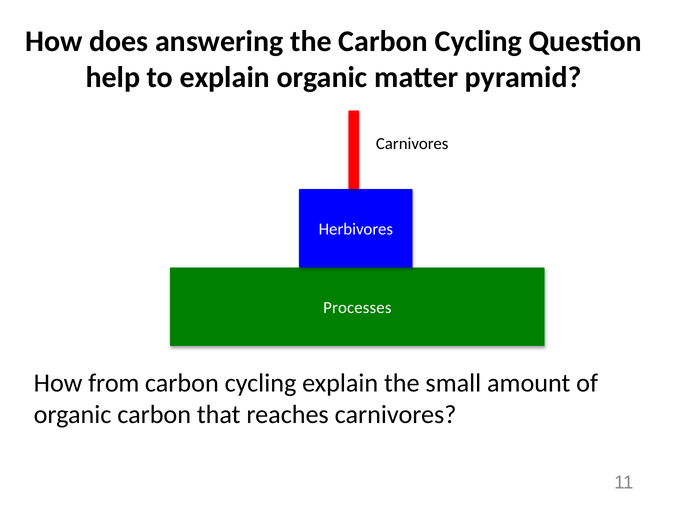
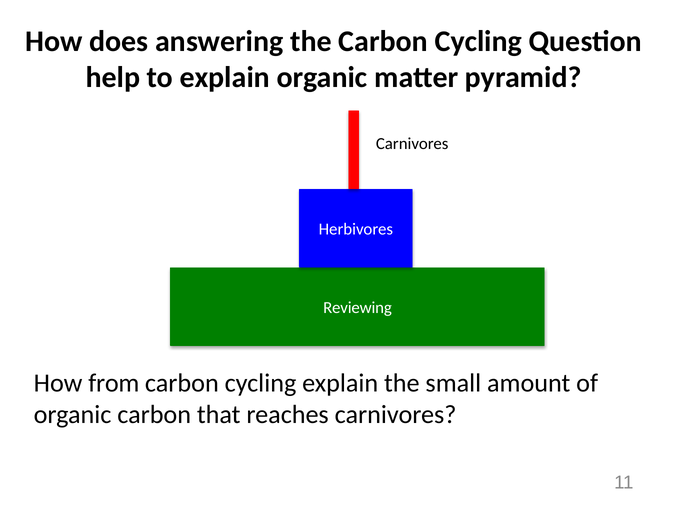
Processes: Processes -> Reviewing (357, 308)
